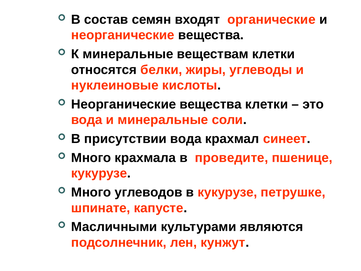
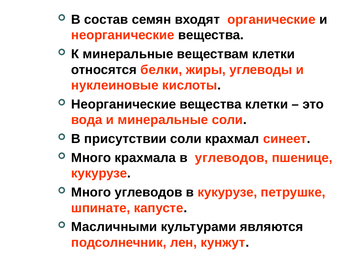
присутствии вода: вода -> соли (186, 139)
в проведите: проведите -> углеводов (232, 158)
